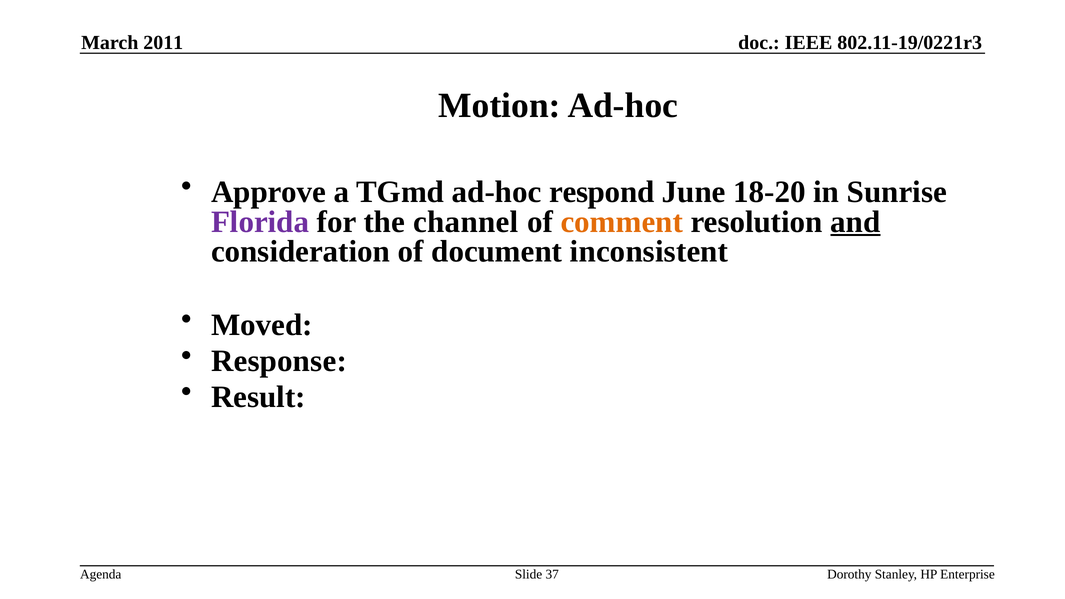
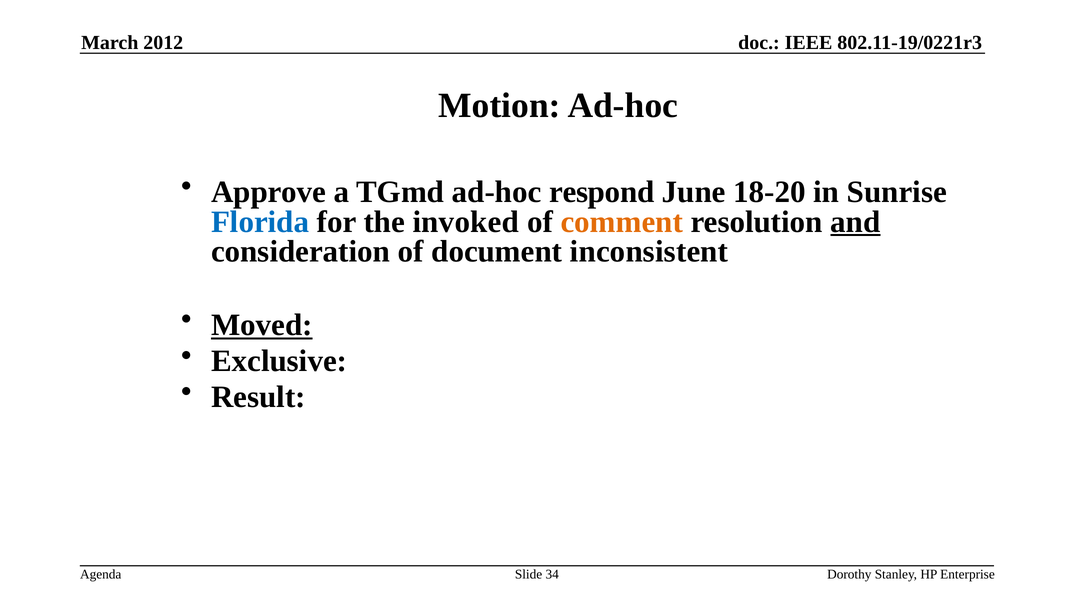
2011: 2011 -> 2012 (163, 43)
Florida colour: purple -> blue (260, 222)
channel: channel -> invoked (466, 222)
Moved underline: none -> present (262, 325)
Response: Response -> Exclusive (279, 361)
37: 37 -> 34 (552, 575)
